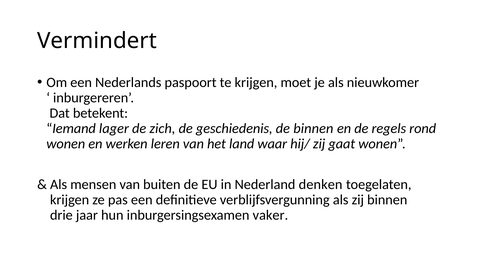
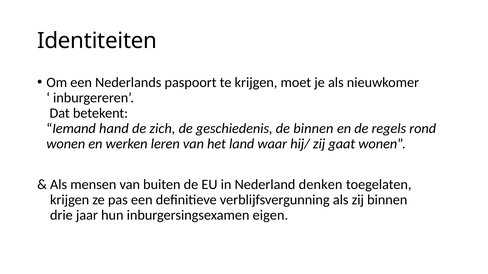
Vermindert: Vermindert -> Identiteiten (97, 41)
lager: lager -> hand (114, 129)
vaker: vaker -> eigen (270, 216)
